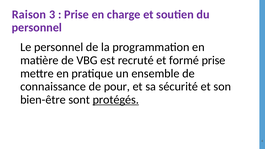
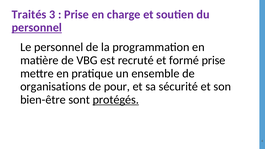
Raison: Raison -> Traités (29, 14)
personnel underline: none -> present (37, 28)
connaissance: connaissance -> organisations (53, 87)
